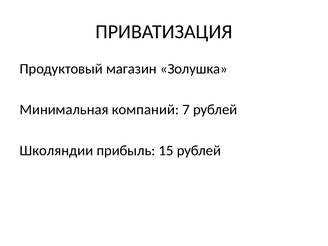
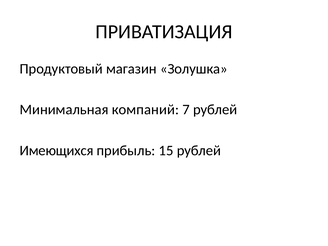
Школяндии: Школяндии -> Имеющихся (57, 150)
